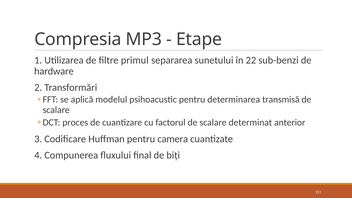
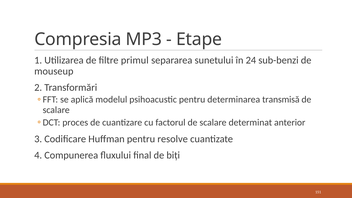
22: 22 -> 24 (251, 60)
hardware: hardware -> mouseup (54, 71)
camera: camera -> resolve (173, 139)
